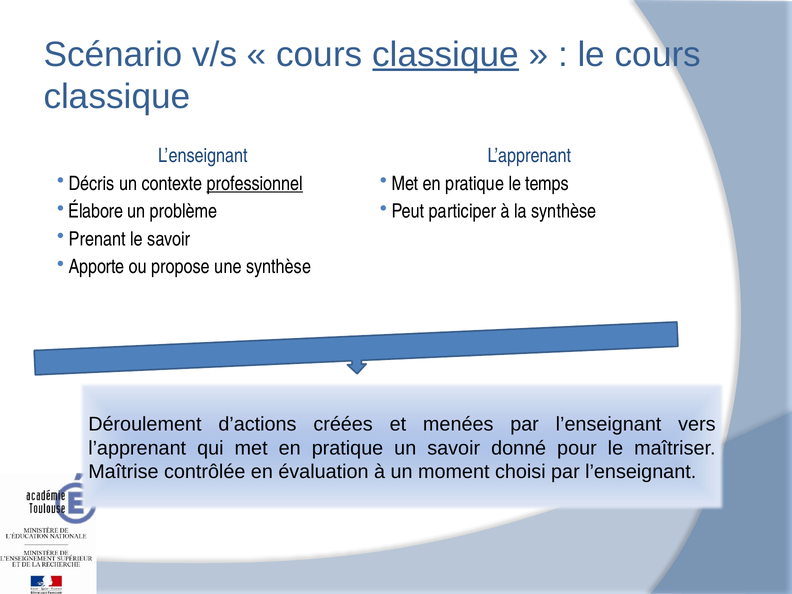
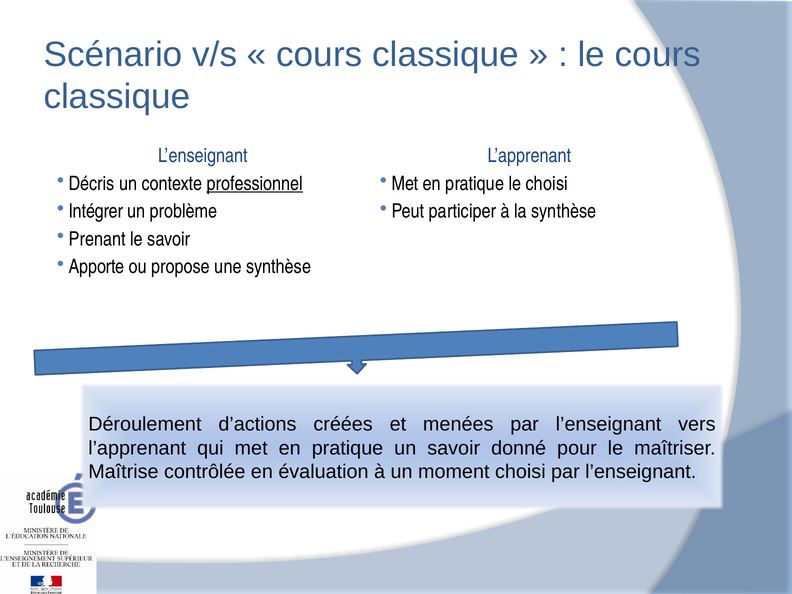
classique underline: present -> none (446, 55)
le temps: temps -> choisi (547, 184)
Élabore: Élabore -> Intégrer (96, 211)
